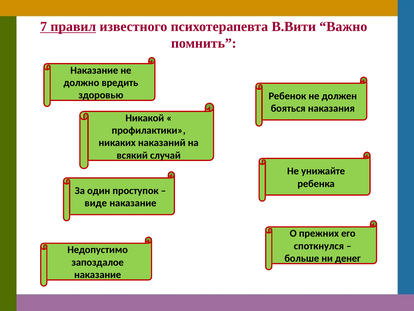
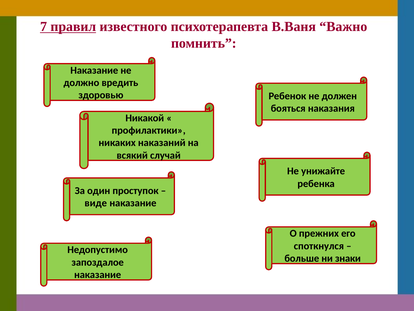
В.Вити: В.Вити -> В.Ваня (294, 27)
денег: денег -> знаки (348, 258)
